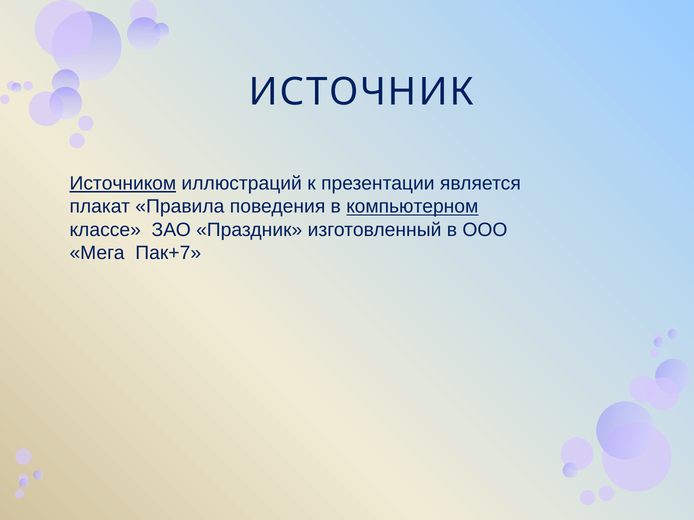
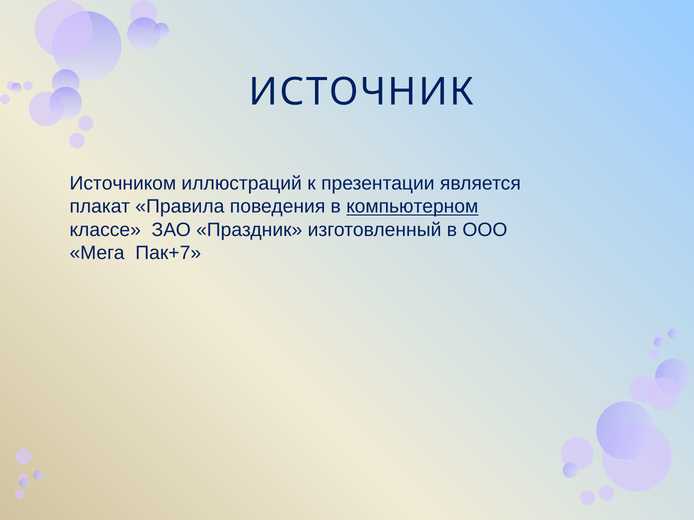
Источником underline: present -> none (123, 184)
